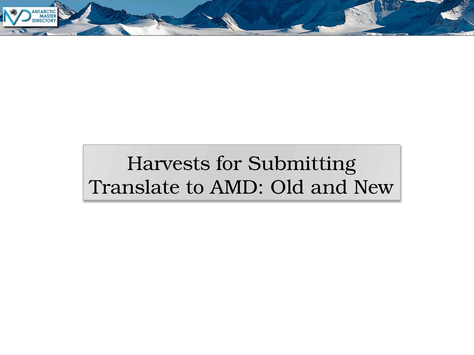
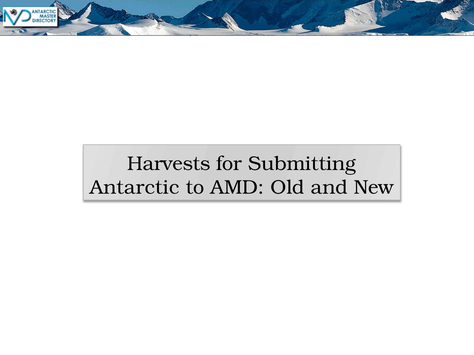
Translate: Translate -> Antarctic (135, 187)
